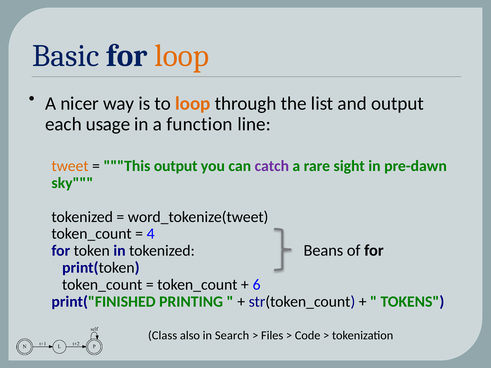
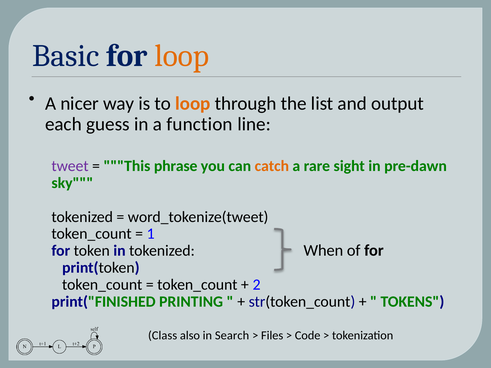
usage: usage -> guess (108, 124)
tweet colour: orange -> purple (70, 166)
This output: output -> phrase (176, 166)
catch colour: purple -> orange (272, 166)
4: 4 -> 1 (151, 234)
Beans: Beans -> When (323, 251)
6: 6 -> 2 (257, 285)
